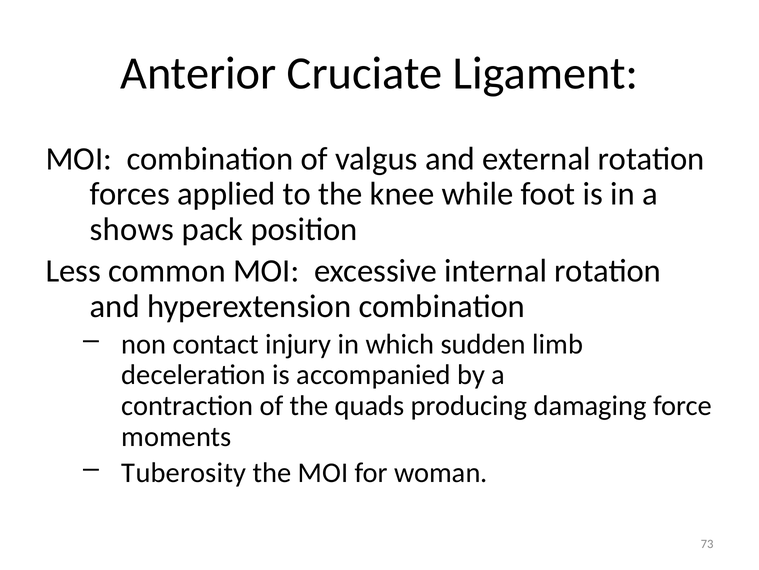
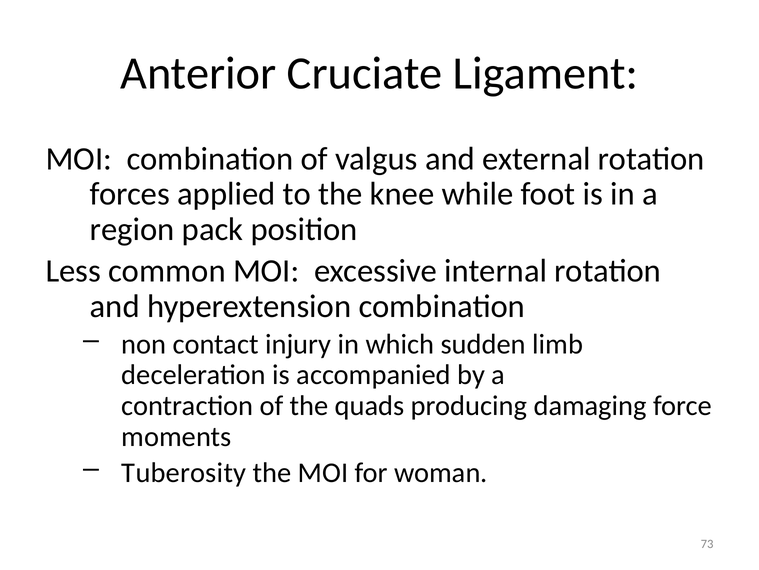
shows: shows -> region (132, 229)
